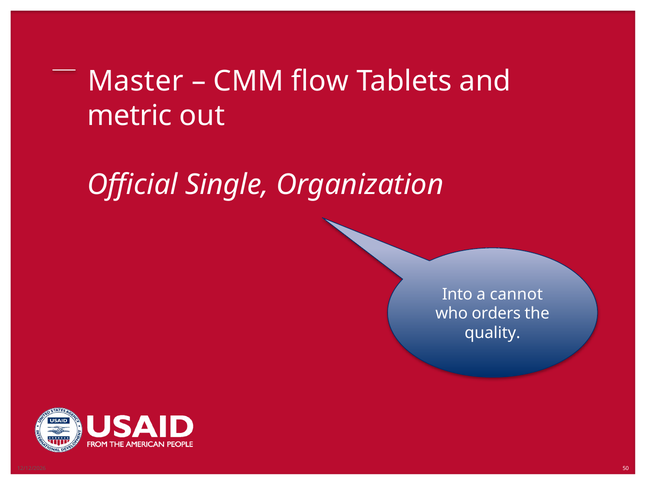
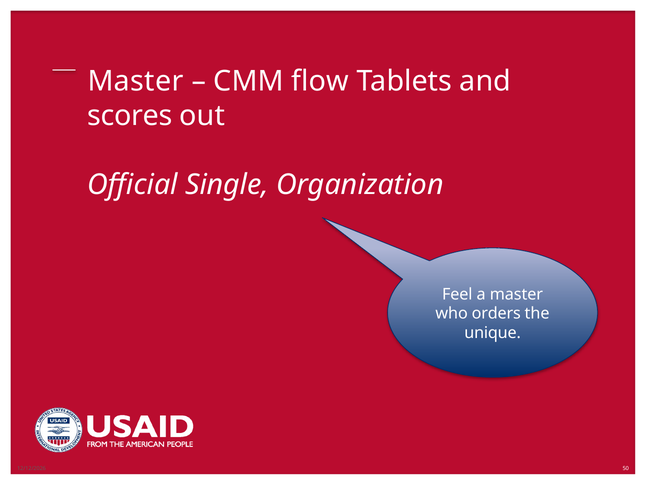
metric: metric -> scores (130, 115)
Into: Into -> Feel (457, 294)
a cannot: cannot -> master (516, 294)
quality: quality -> unique (493, 333)
